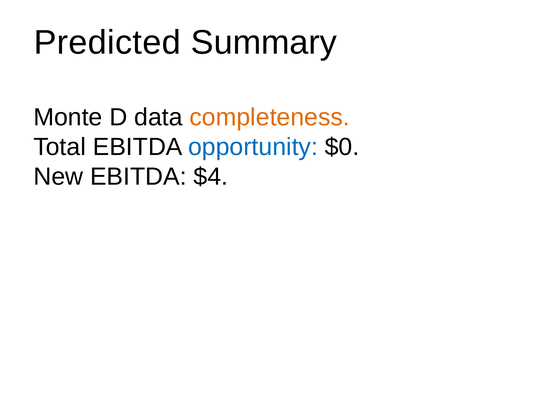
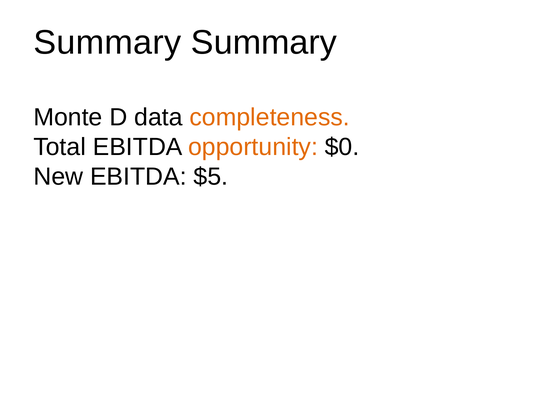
Predicted: Predicted -> Summary (107, 42)
opportunity colour: blue -> orange (253, 147)
$4: $4 -> $5 (211, 177)
